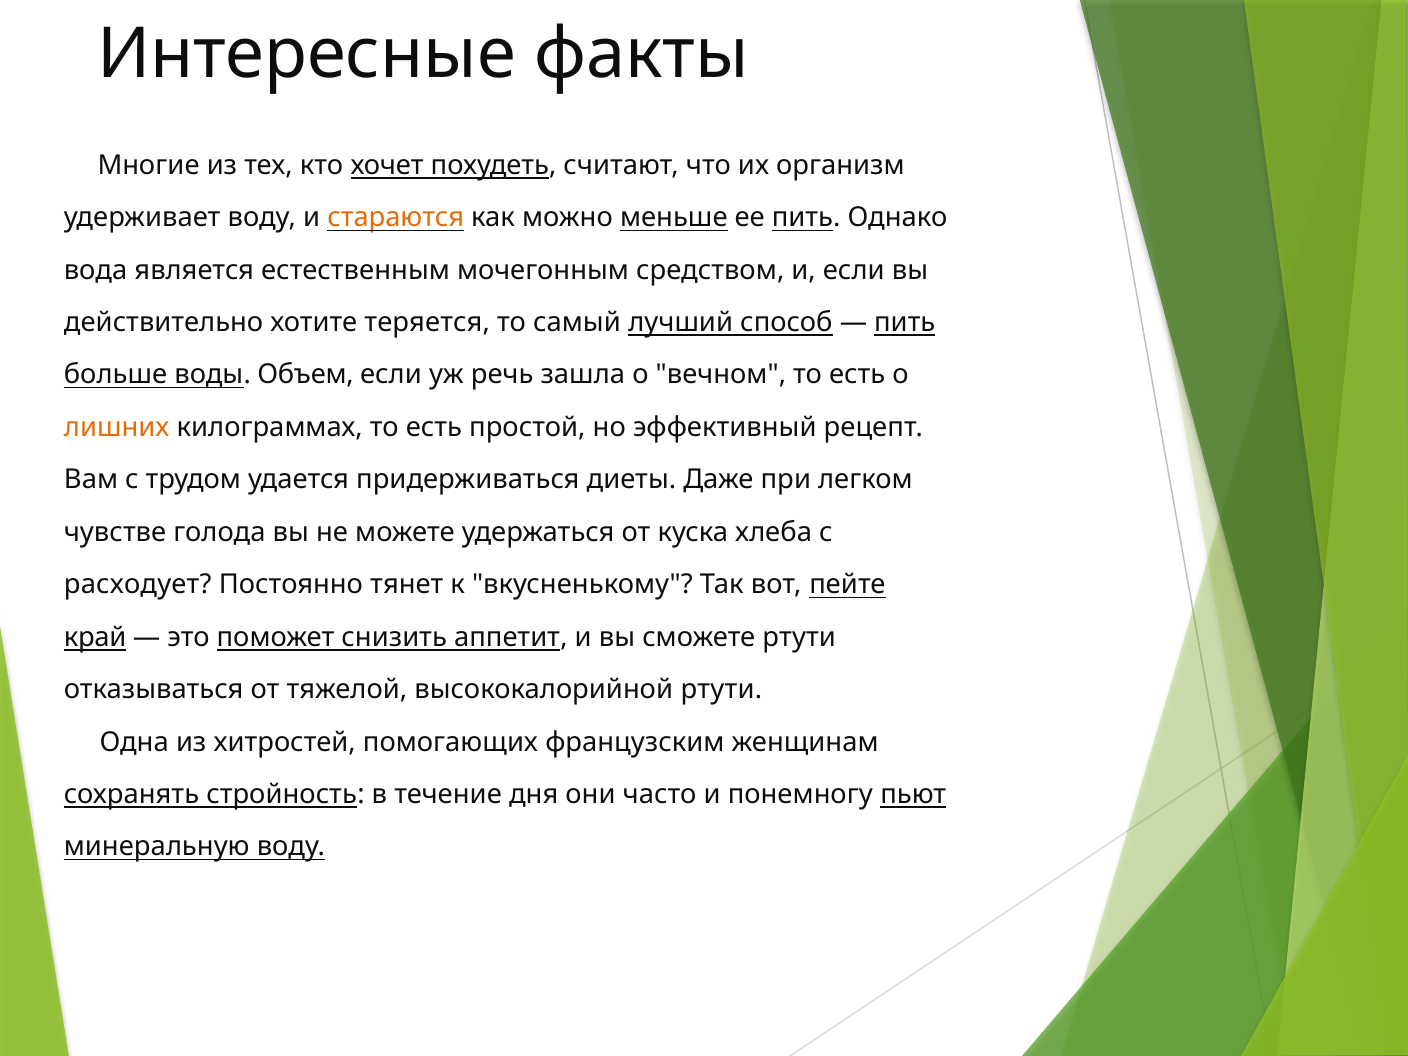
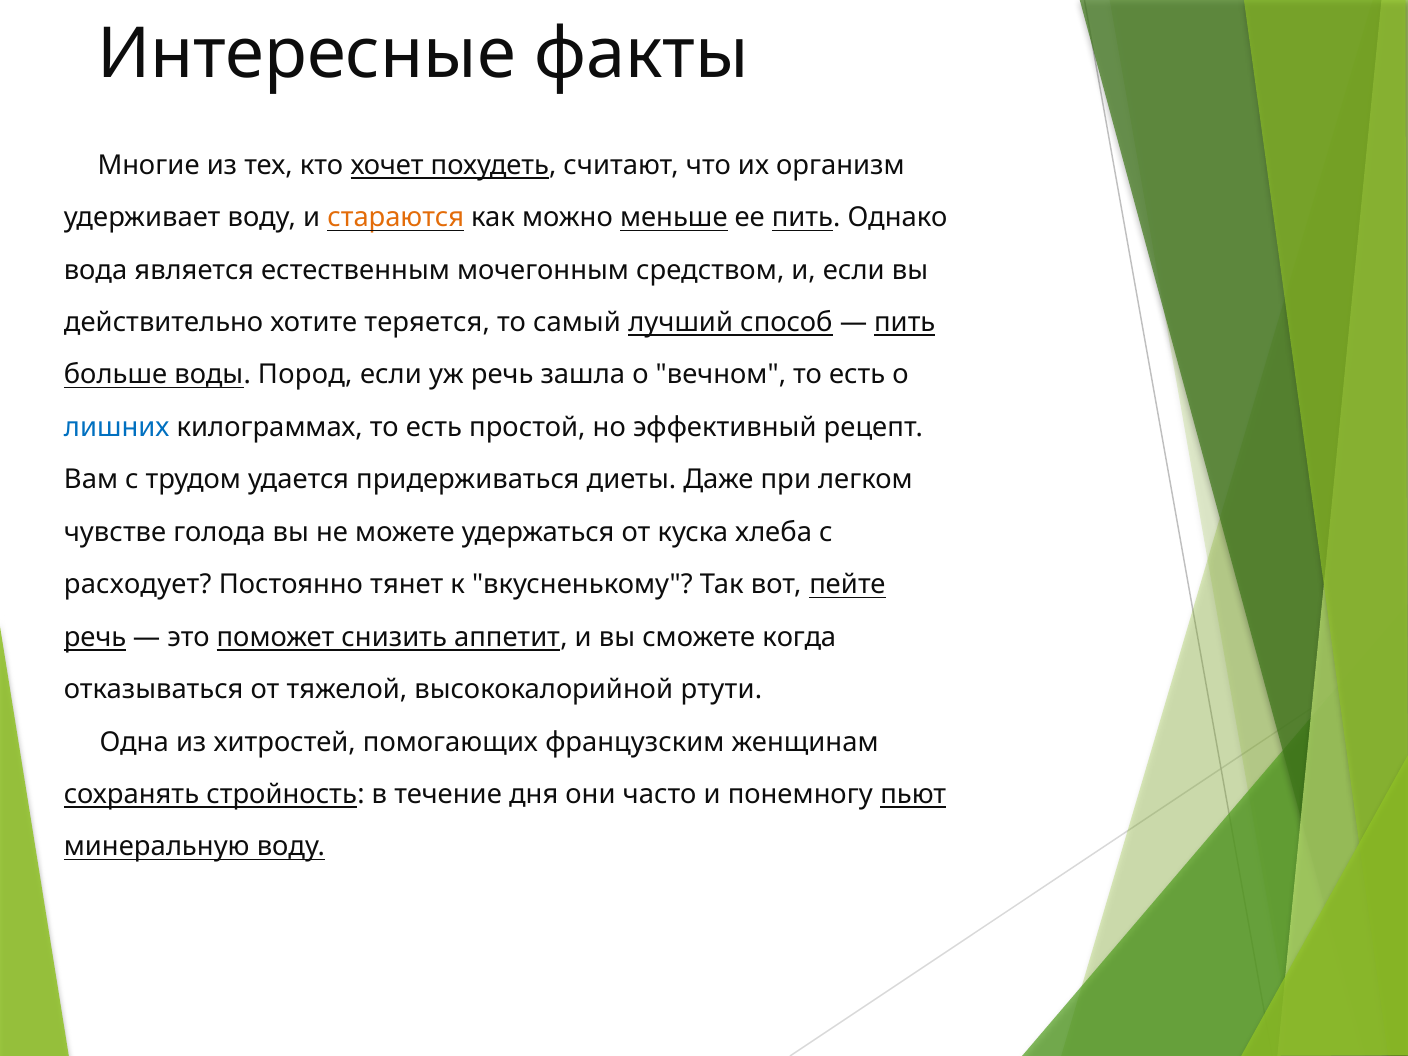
Объем: Объем -> Пород (305, 375)
лишних colour: orange -> blue (117, 427)
край: край -> речь (95, 637)
сможете ртути: ртути -> когда (799, 637)
